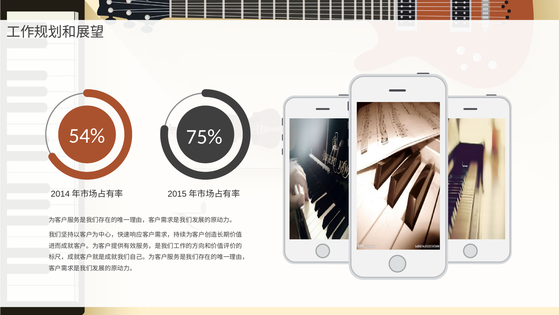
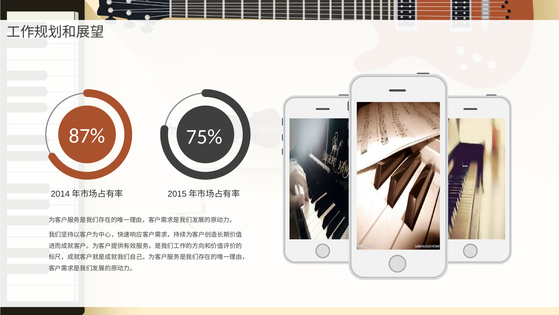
54%: 54% -> 87% (87, 136)
